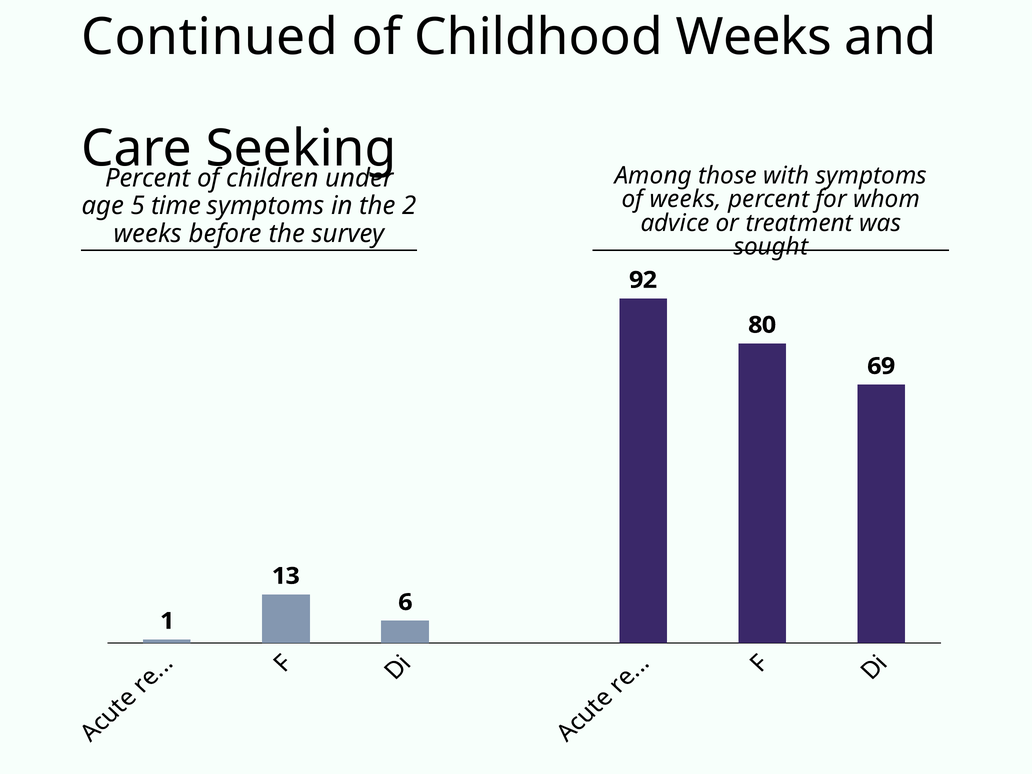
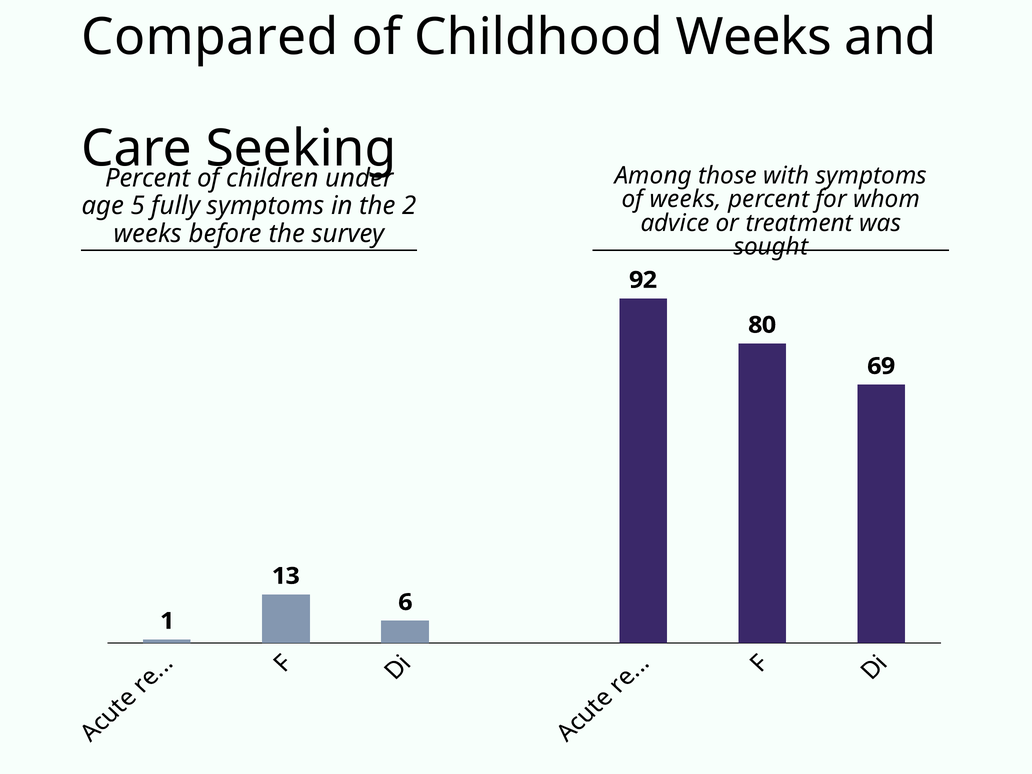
Continued: Continued -> Compared (210, 37)
time: time -> fully (176, 206)
